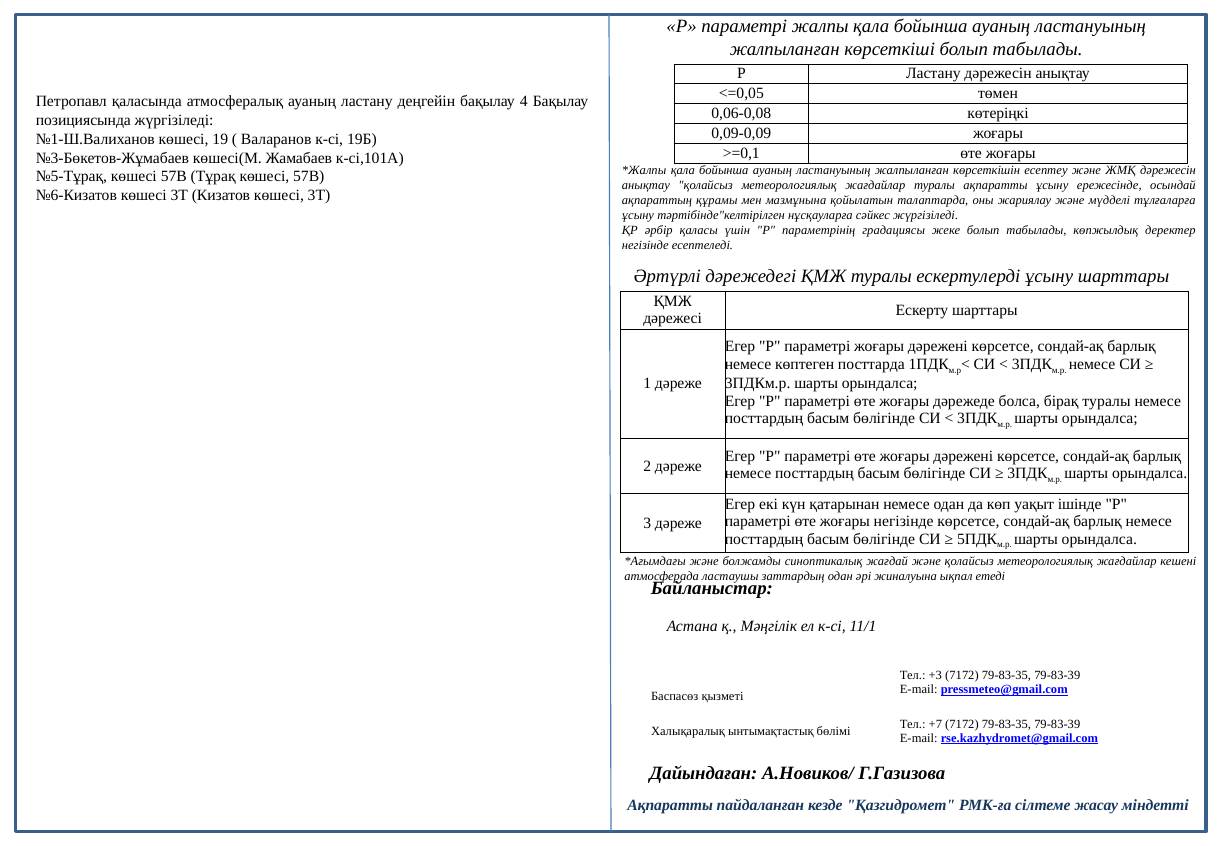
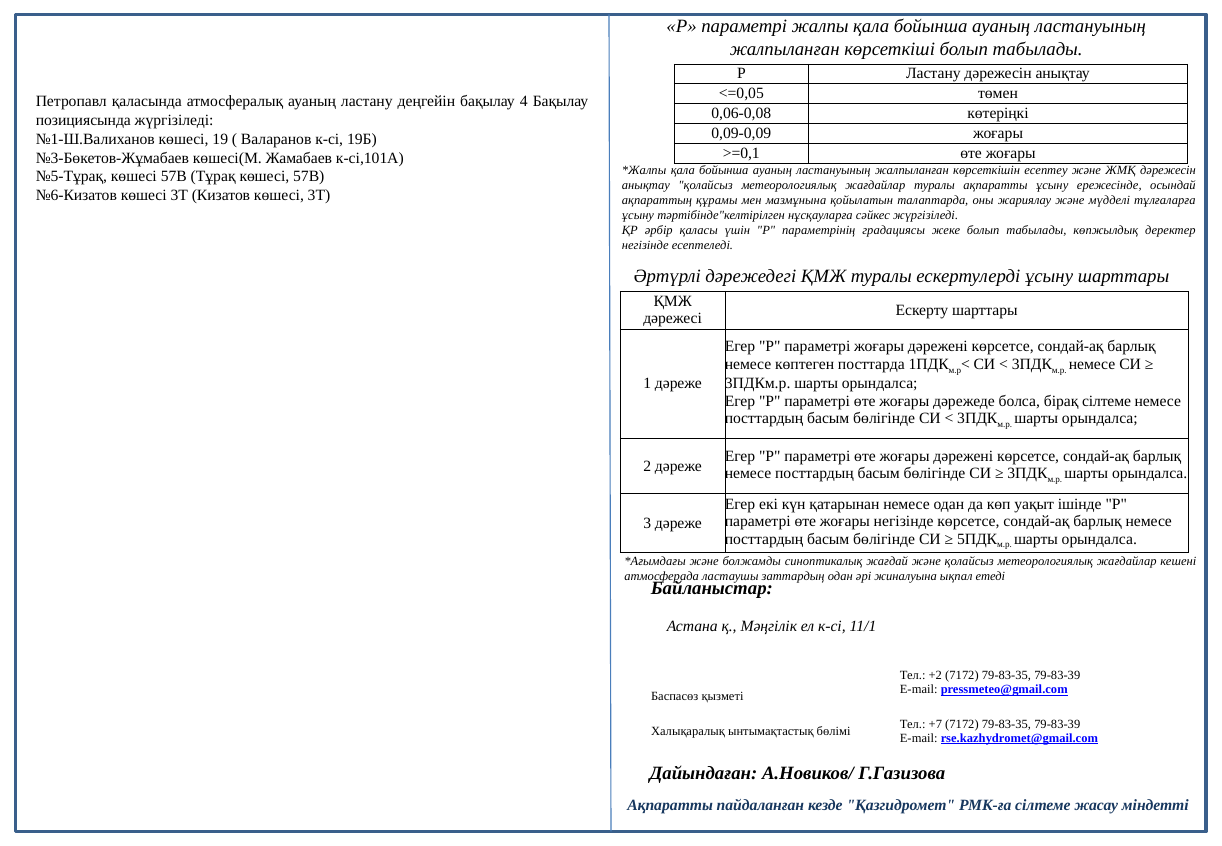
бірақ туралы: туралы -> сілтеме (1107, 401)
+3: +3 -> +2 (935, 675)
